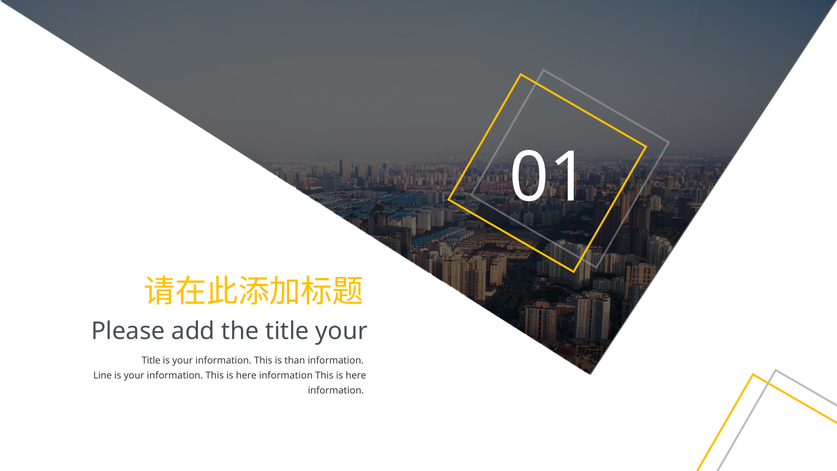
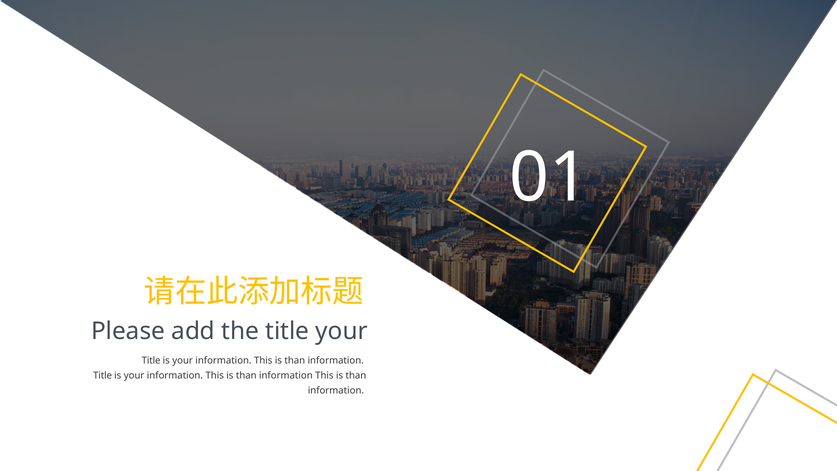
Line: Line -> Title (103, 376)
here: here -> than (246, 376)
here: here -> than (356, 376)
